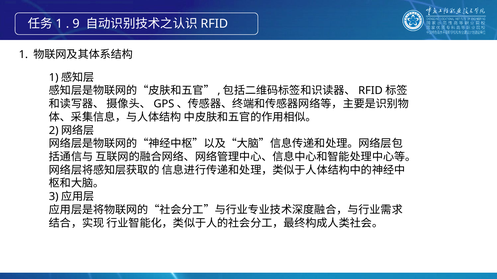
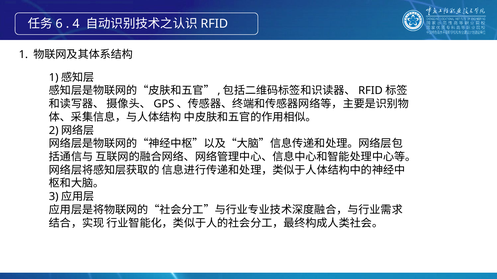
1: 1 -> 6 (59, 24)
9: 9 -> 4 (76, 24)
